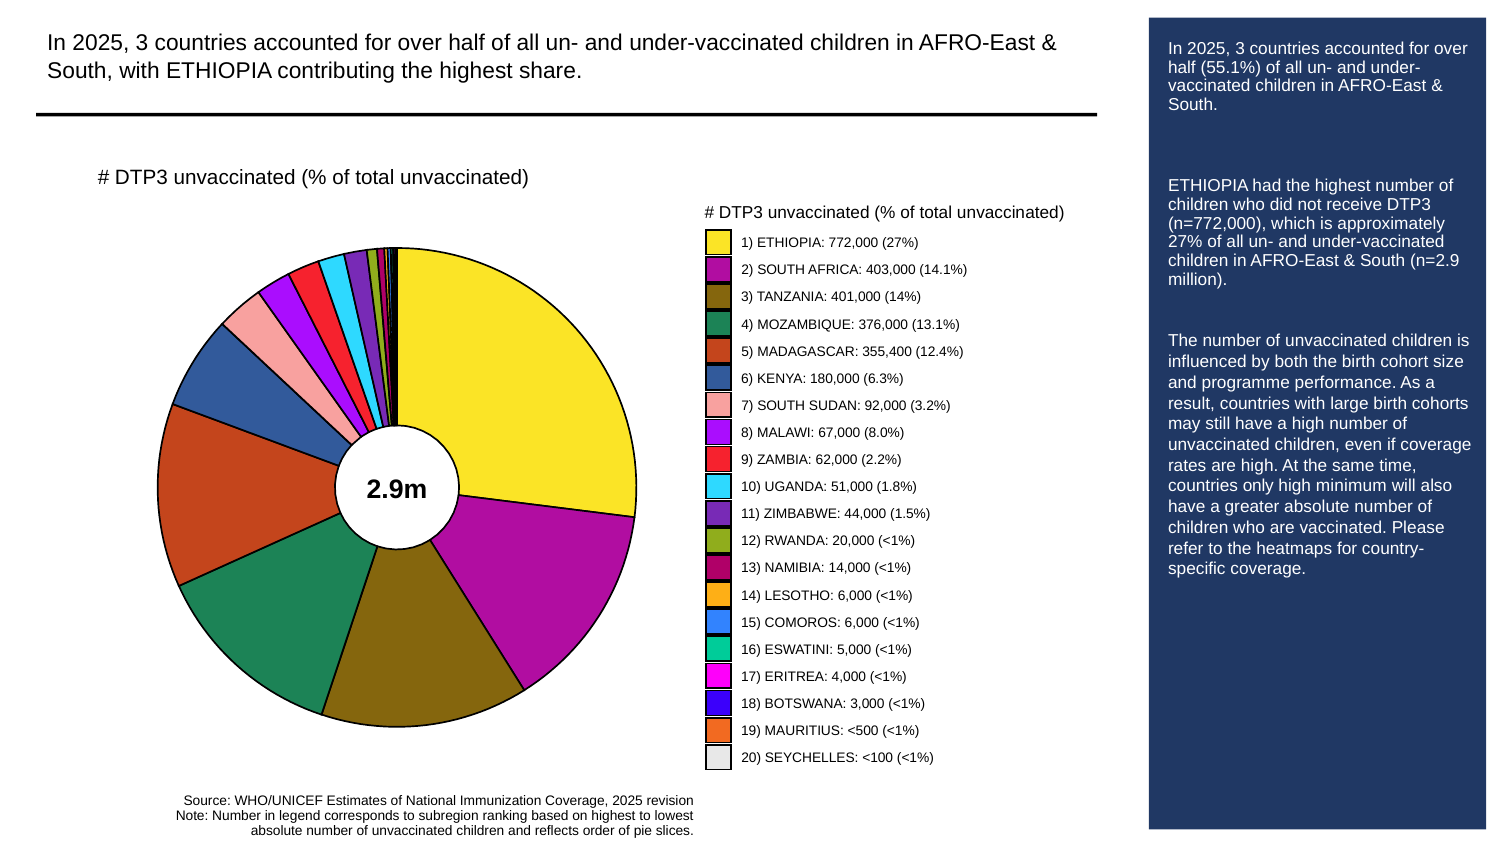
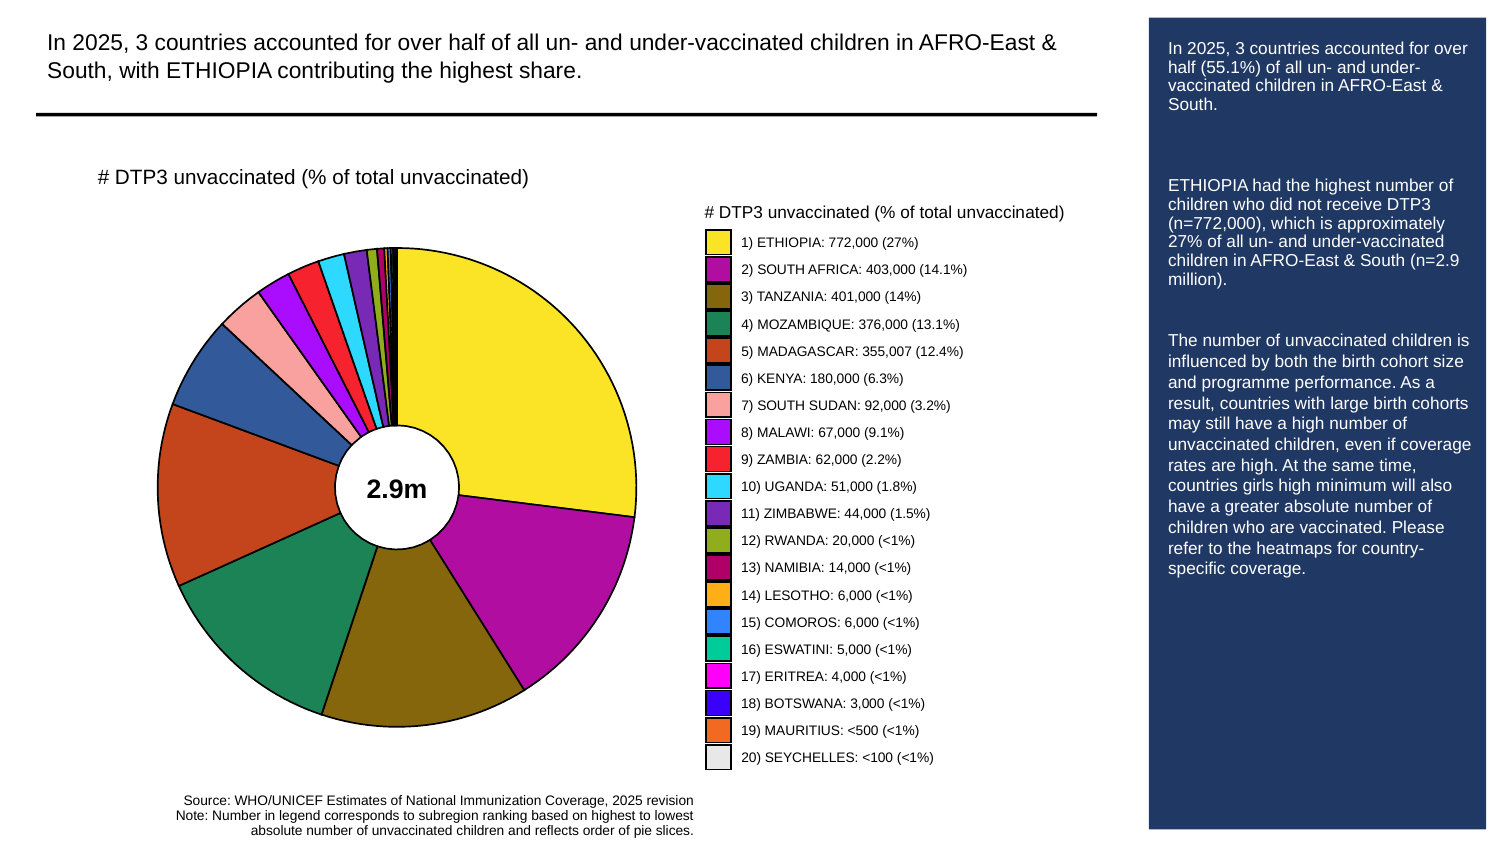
355,400: 355,400 -> 355,007 (887, 351)
8.0%: 8.0% -> 9.1% (884, 433)
only: only -> girls (1258, 486)
